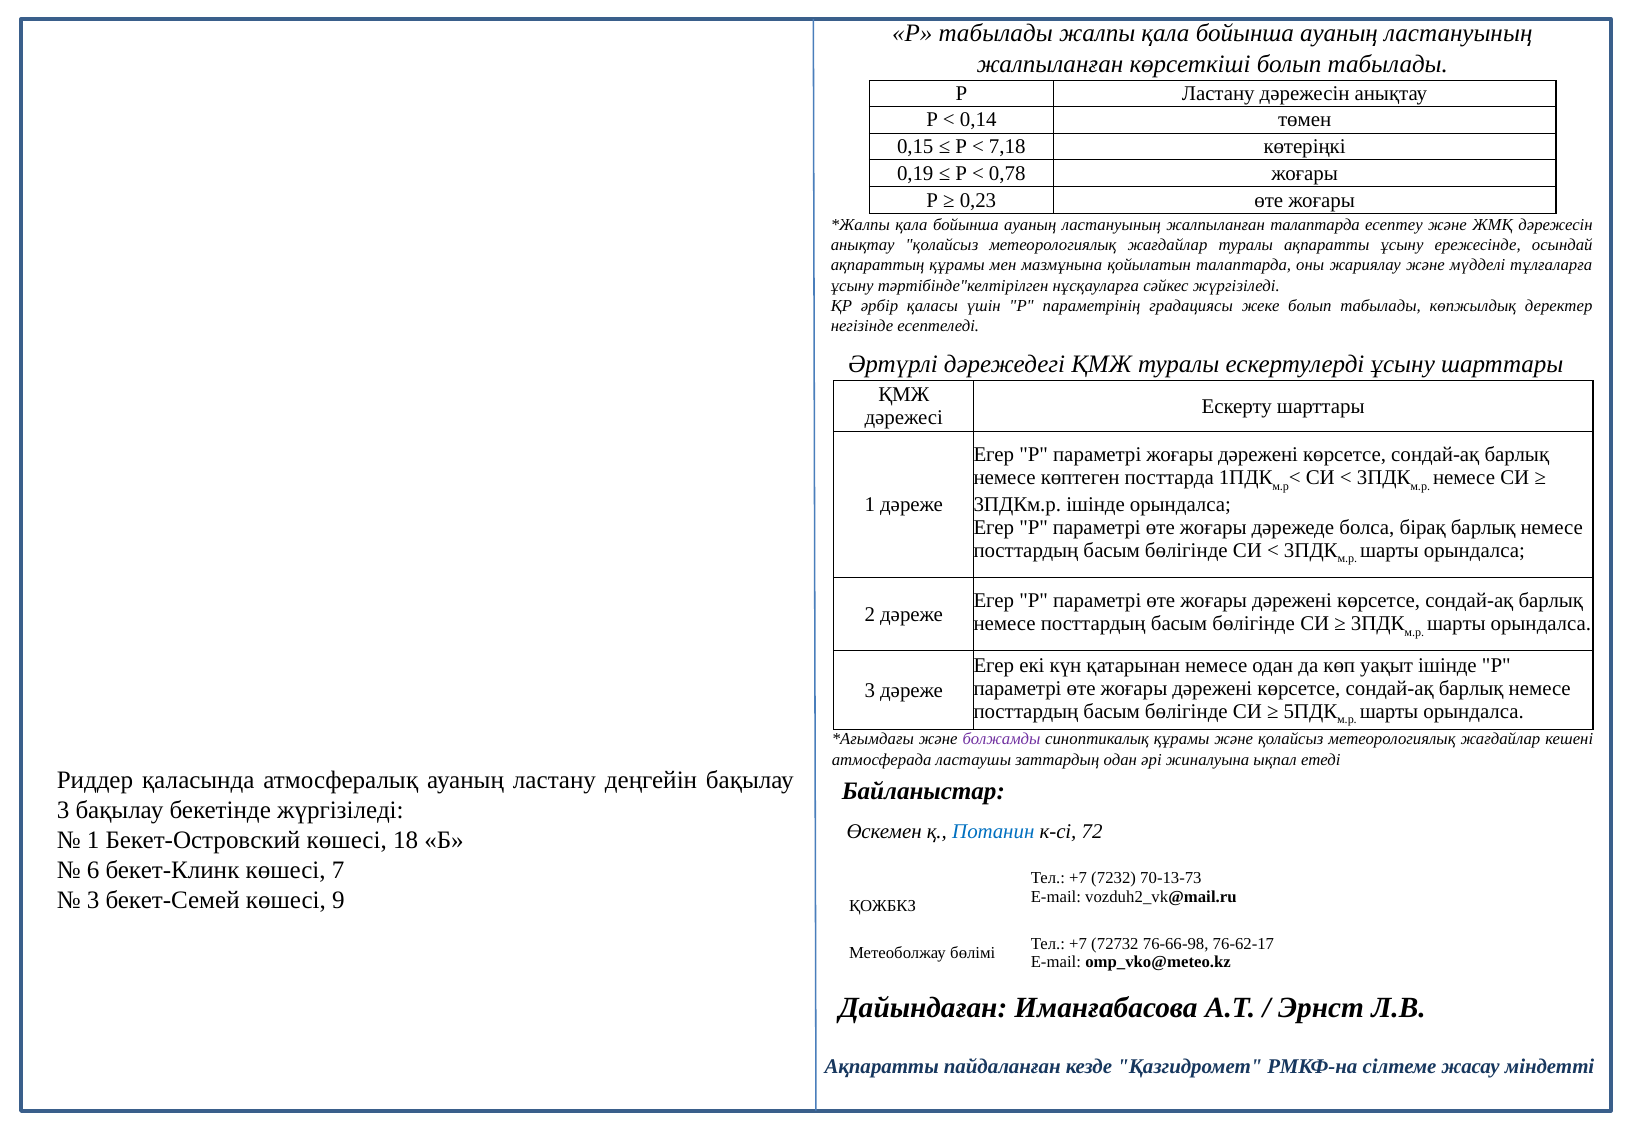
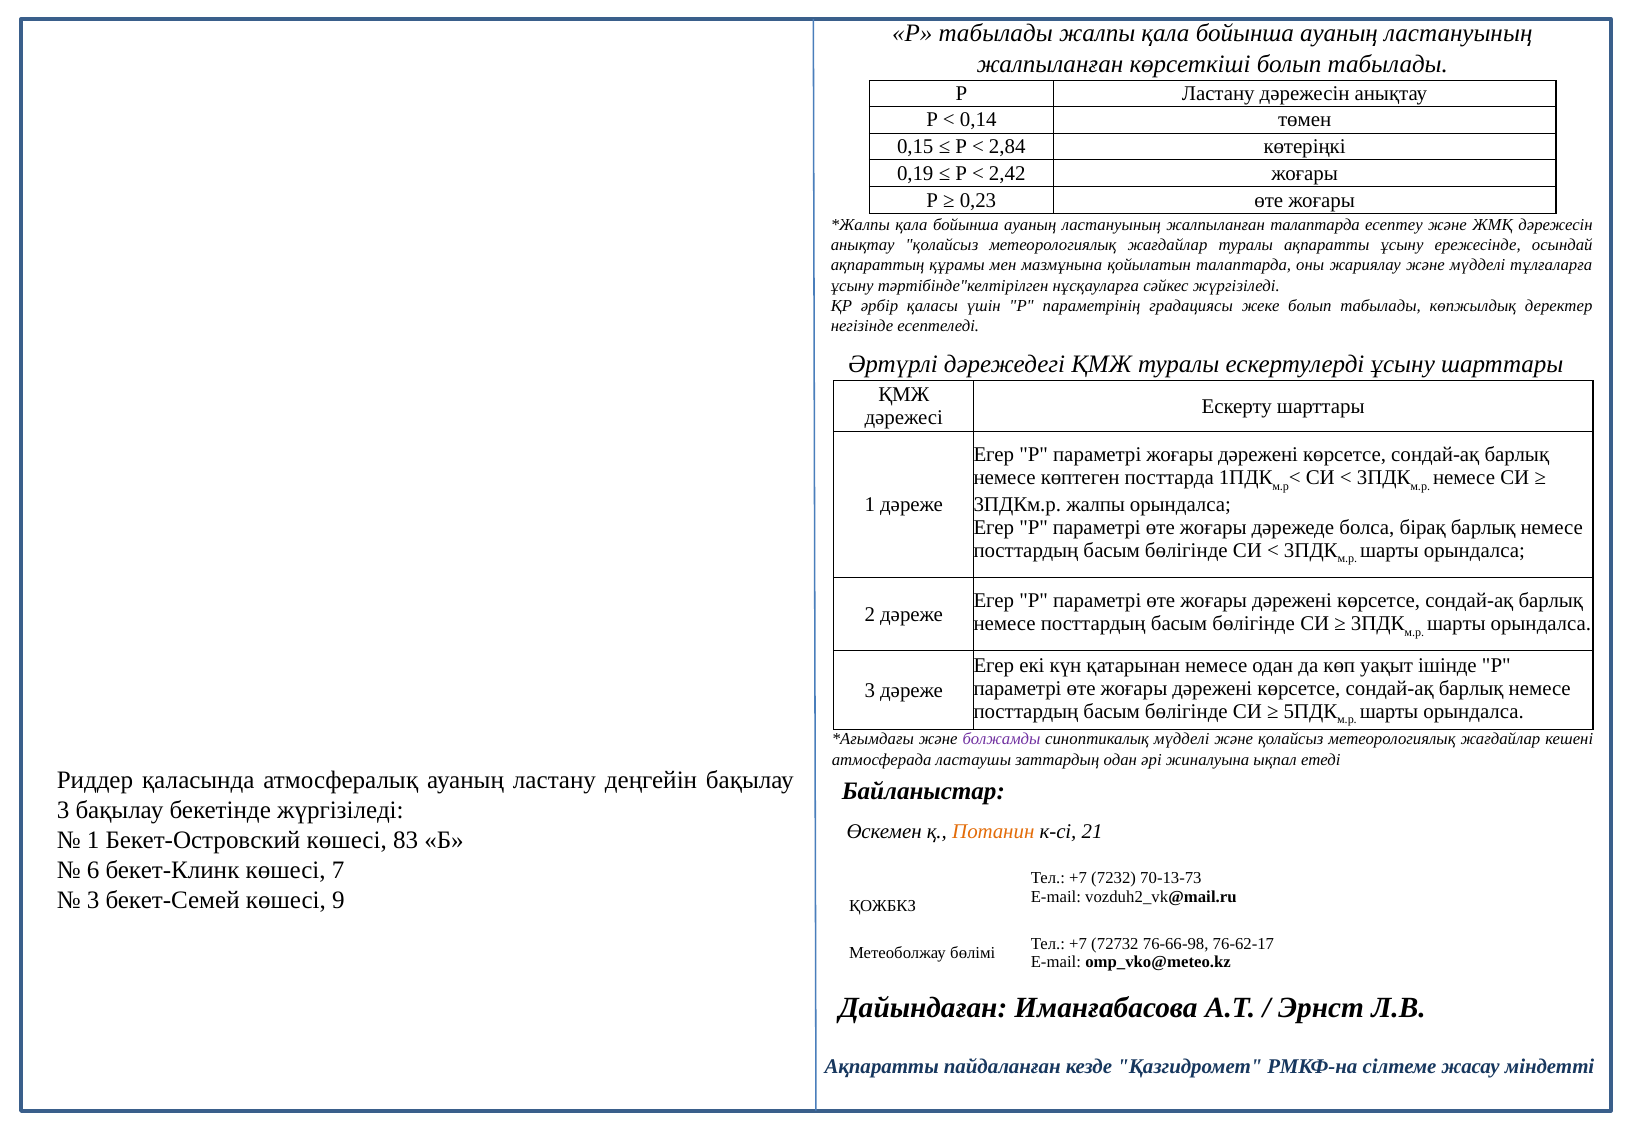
7,18: 7,18 -> 2,84 (1007, 146)
0,78: 0,78 -> 2,42 (1007, 173)
3ПДКм.р ішінде: ішінде -> жалпы (1096, 504)
синоптикалық құрамы: құрамы -> мүдделі (1182, 739)
Потанин colour: blue -> orange (993, 831)
72: 72 -> 21 (1092, 831)
18: 18 -> 83 (406, 840)
